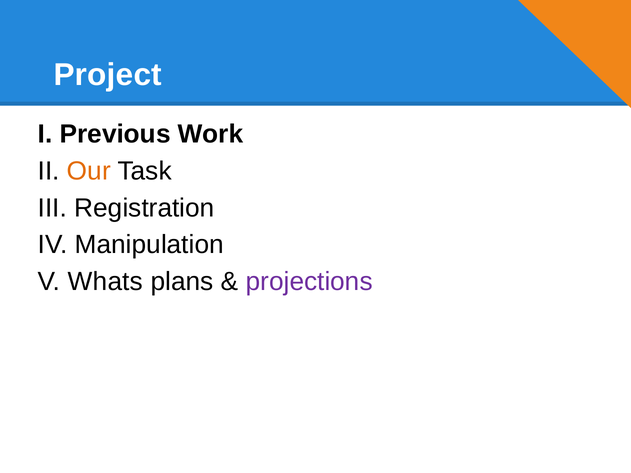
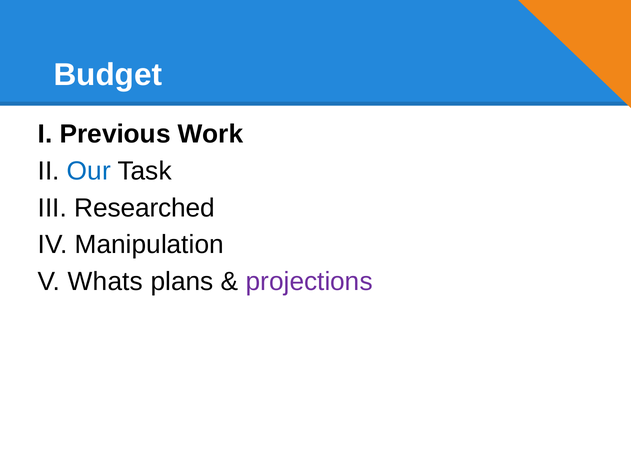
Project: Project -> Budget (108, 75)
Our colour: orange -> blue (89, 171)
Registration: Registration -> Researched (145, 208)
